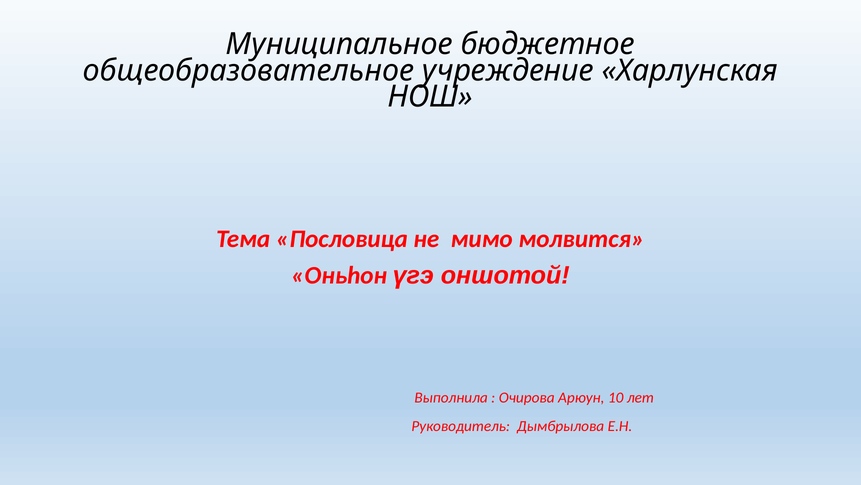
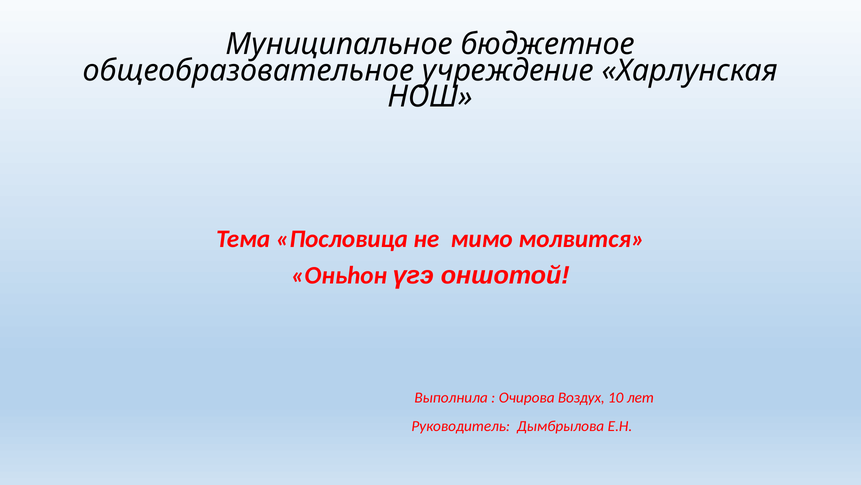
Арюун: Арюун -> Воздух (581, 397)
